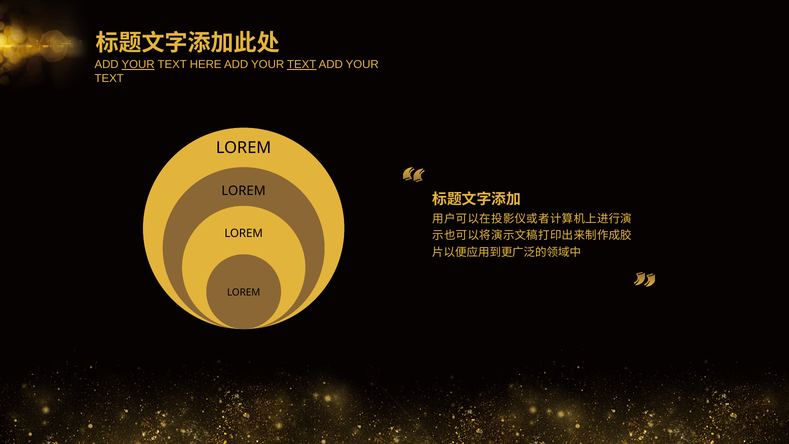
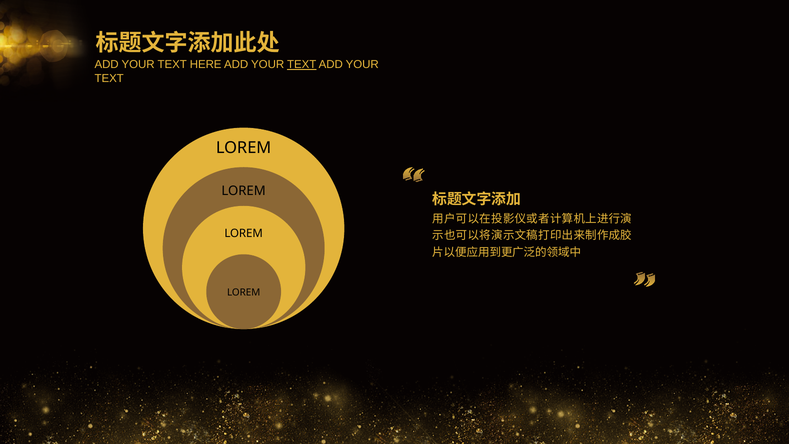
YOUR underline: present -> none (138, 65)
